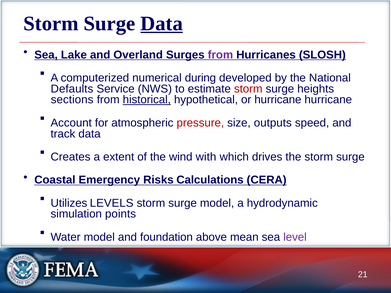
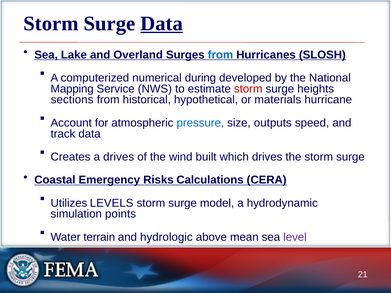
from colour: purple -> blue (220, 55)
Defaults: Defaults -> Mapping (72, 89)
historical underline: present -> none (147, 100)
or hurricane: hurricane -> materials (278, 100)
pressure colour: red -> blue (200, 123)
a extent: extent -> drives (119, 157)
with: with -> built (206, 157)
Water model: model -> terrain (99, 237)
foundation: foundation -> hydrologic (166, 237)
